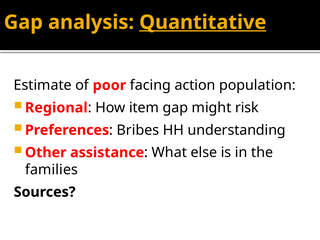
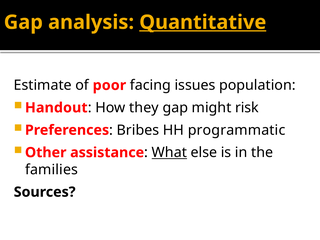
action: action -> issues (195, 85)
Regional: Regional -> Handout (56, 108)
item: item -> they (144, 108)
understanding: understanding -> programmatic (237, 130)
What underline: none -> present (169, 153)
